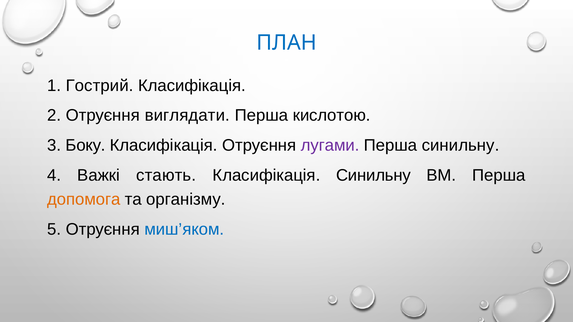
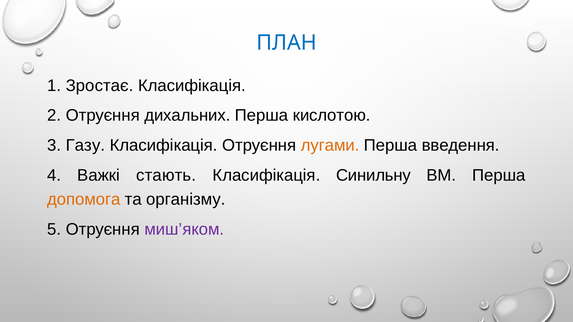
Гострий: Гострий -> Зростає (100, 86)
виглядати: виглядати -> дихальних (187, 116)
Боку: Боку -> Газу (85, 146)
лугами colour: purple -> orange (330, 146)
Перша синильну: синильну -> введення (461, 146)
миш’яком colour: blue -> purple (184, 230)
